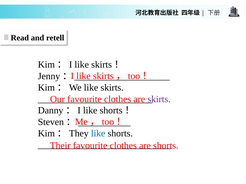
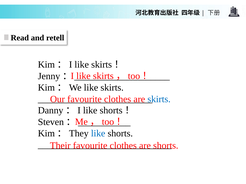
skirts colour: purple -> blue (159, 99)
